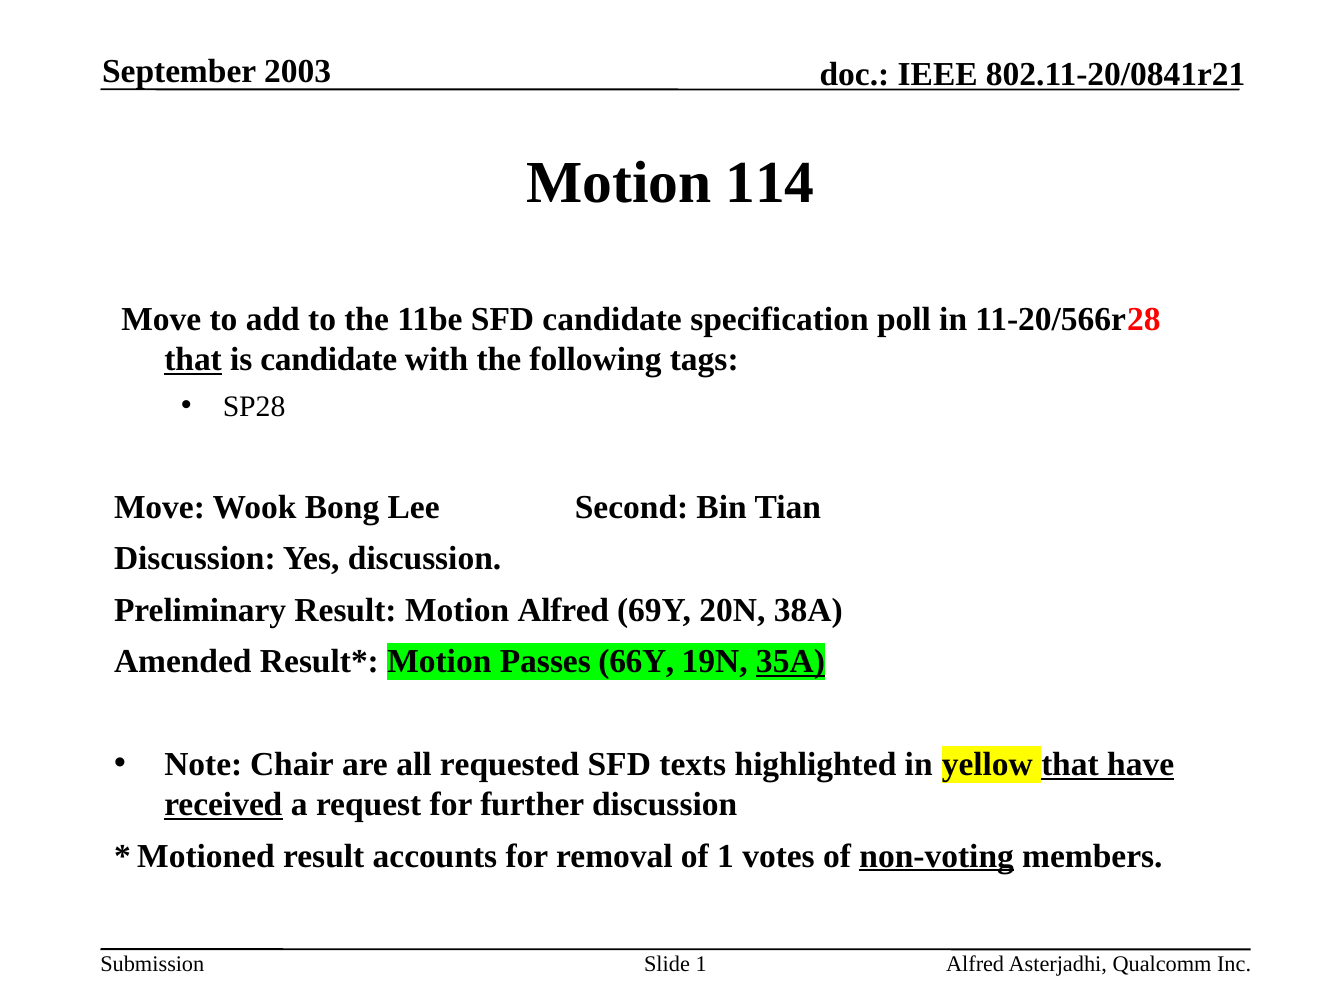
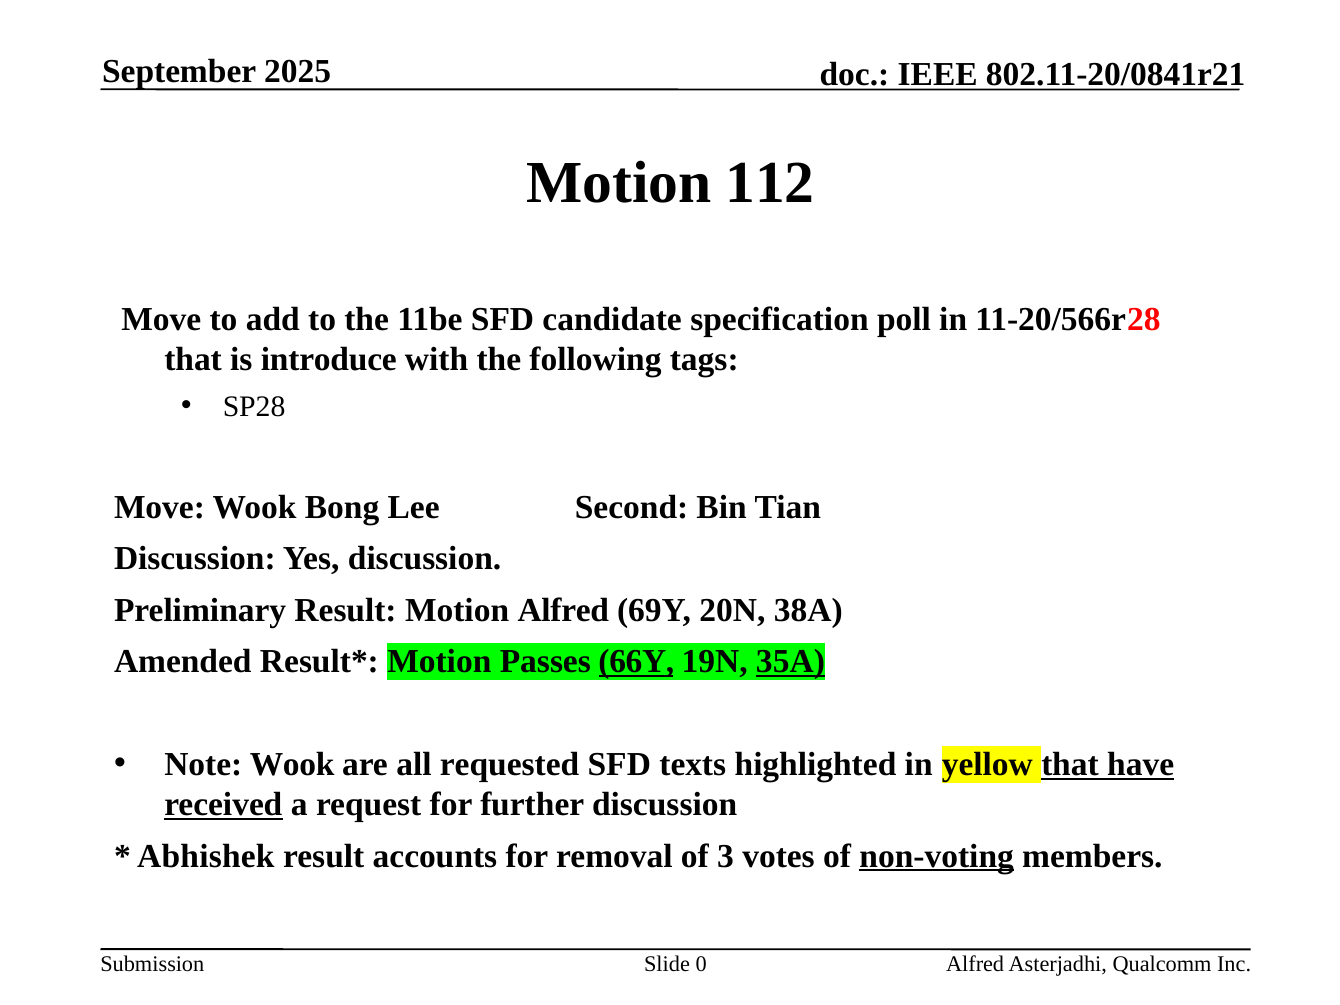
2003: 2003 -> 2025 (298, 71)
114: 114 -> 112 (770, 183)
that underline: present -> none (193, 360)
is candidate: candidate -> introduce (329, 360)
66Y underline: none -> present (636, 662)
Note Chair: Chair -> Wook (292, 764)
Motioned: Motioned -> Abhishek (206, 856)
of 1: 1 -> 3 (726, 856)
Slide 1: 1 -> 0 (701, 964)
